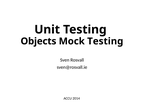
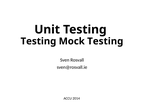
Objects: Objects -> Testing (38, 41)
